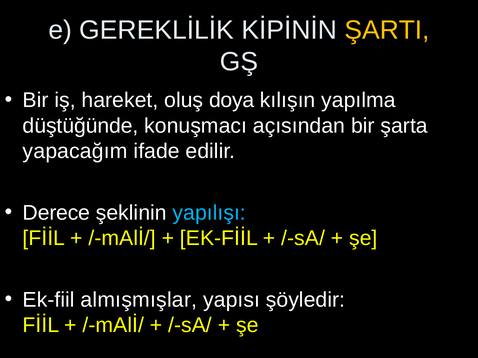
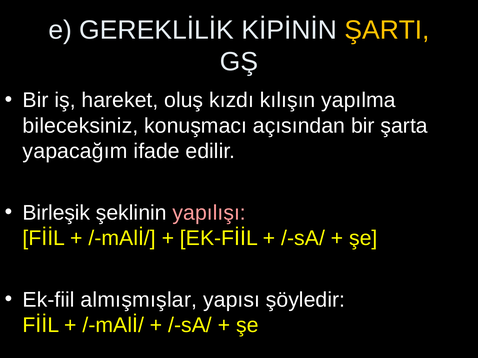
doya: doya -> kızdı (232, 100)
düştüğünde: düştüğünde -> bileceksiniz (80, 126)
Derece: Derece -> Birleşik (56, 213)
yapılışı colour: light blue -> pink (209, 213)
